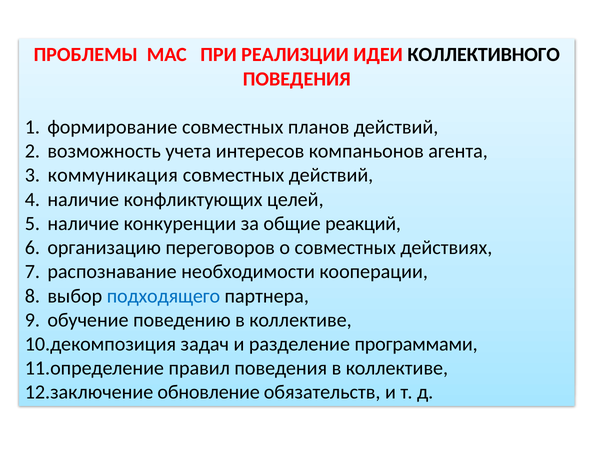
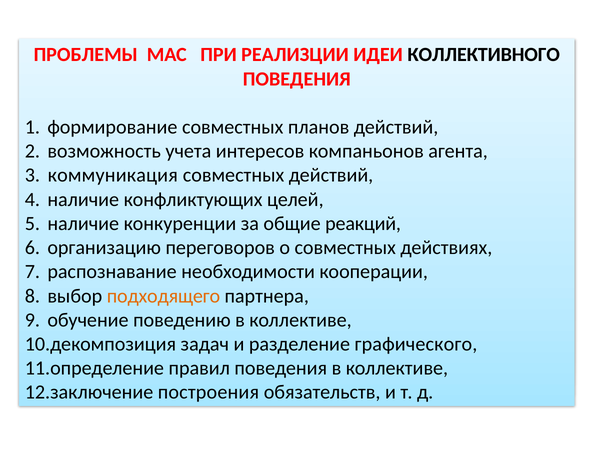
подходящего colour: blue -> orange (163, 296)
программами: программами -> графического (416, 344)
обновление: обновление -> построения (208, 393)
